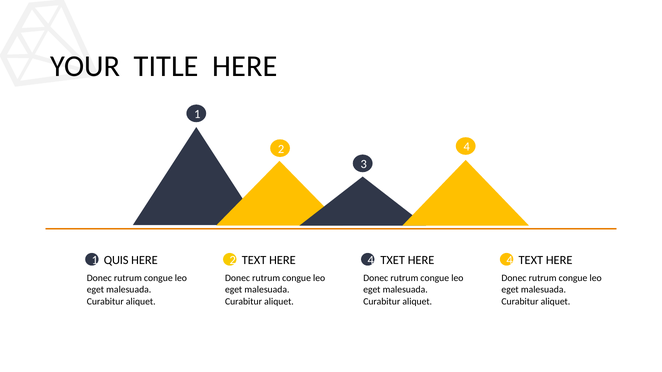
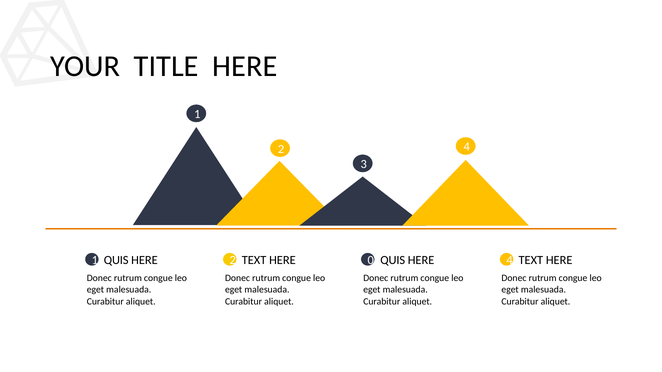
HERE TXET: TXET -> QUIS (393, 260)
2 4: 4 -> 0 (371, 260)
